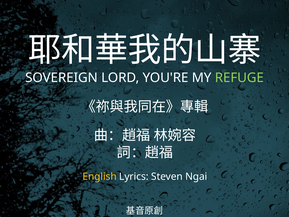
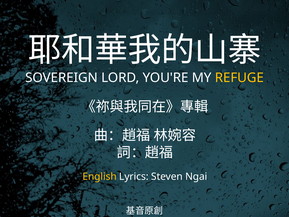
REFUGE colour: light green -> yellow (239, 78)
